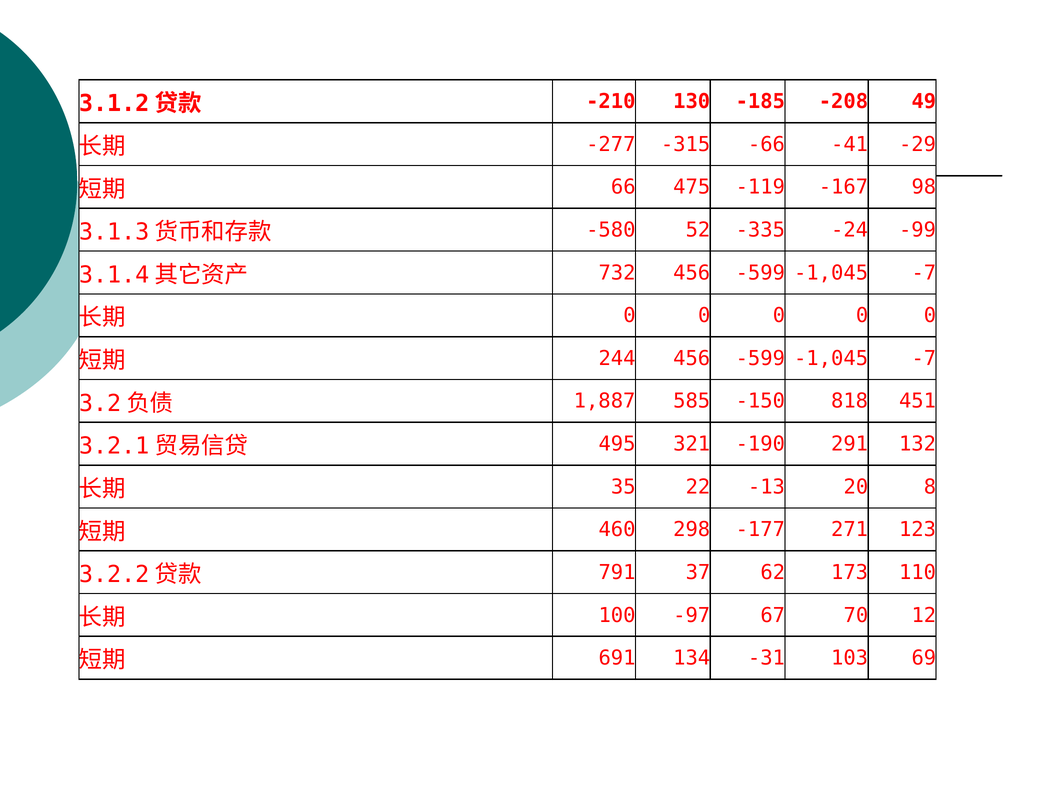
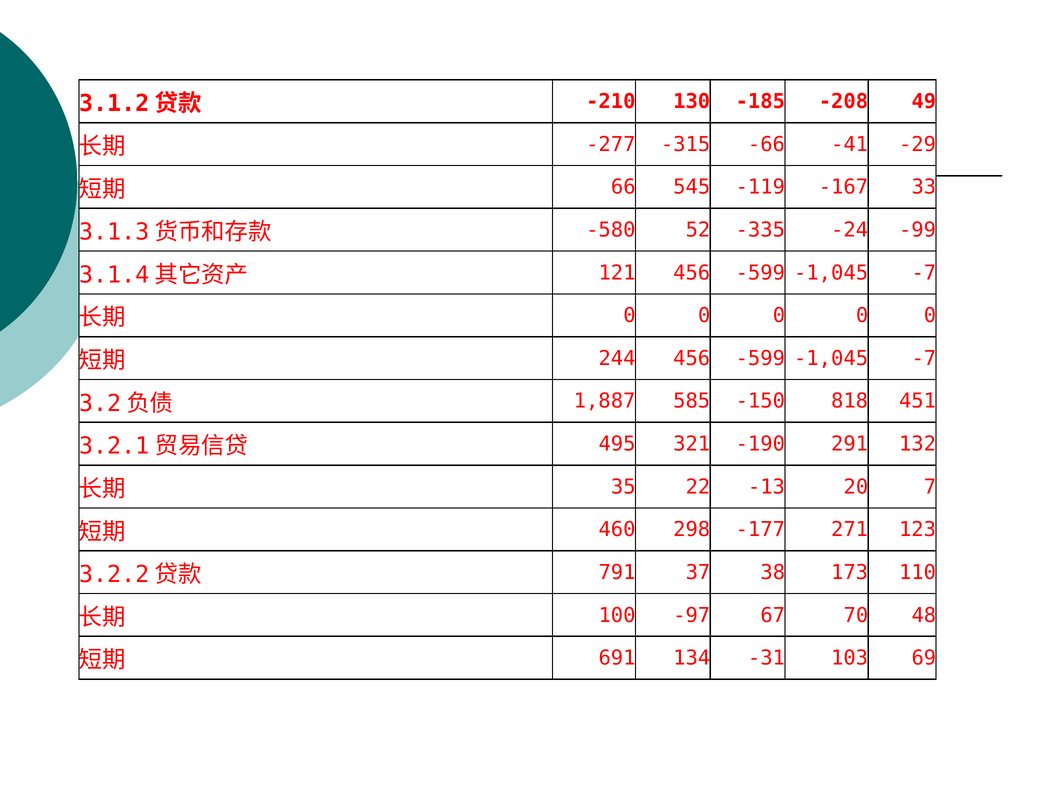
475: 475 -> 545 (692, 187)
98: 98 -> 33 (924, 187)
732: 732 -> 121 (617, 273)
8: 8 -> 7 (930, 487)
62: 62 -> 38 (773, 573)
12: 12 -> 48 (924, 615)
